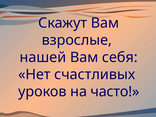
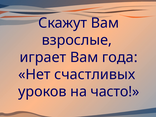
нашей: нашей -> играет (43, 57)
себя: себя -> года (120, 57)
